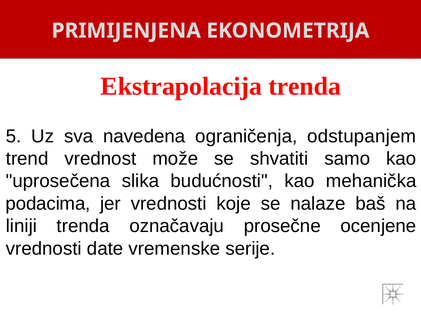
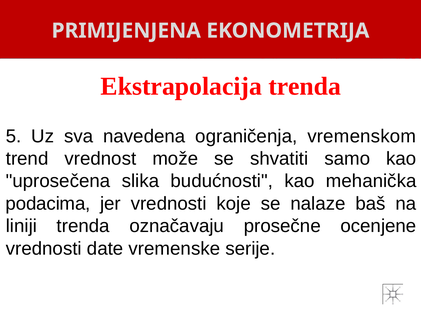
odstupanjem: odstupanjem -> vremenskom (362, 136)
